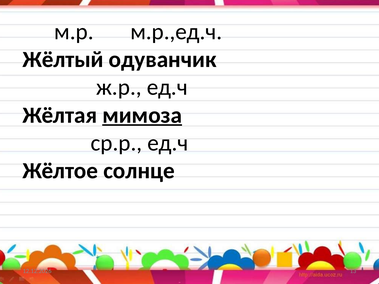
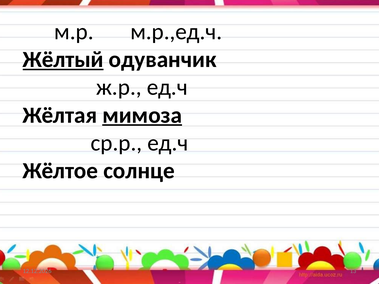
Жёлтый underline: none -> present (63, 60)
